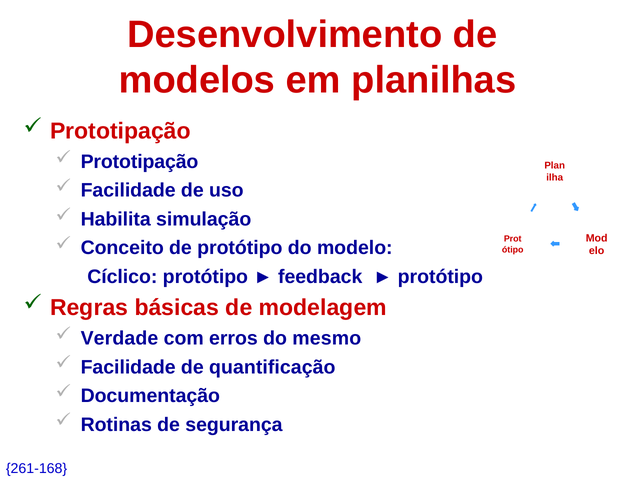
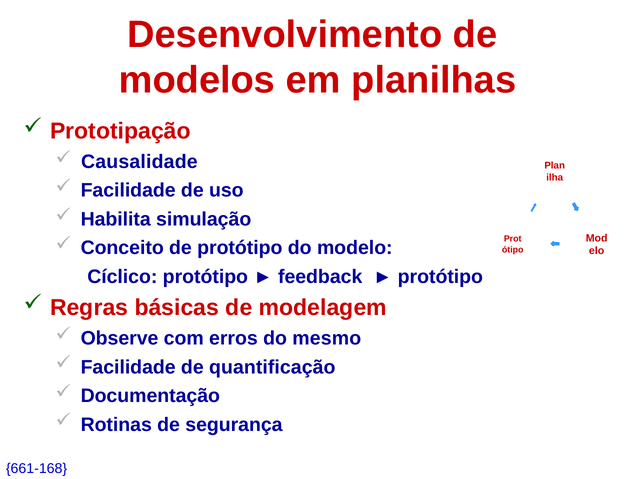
Prototipação: Prototipação -> Causalidade (139, 162)
Verdade: Verdade -> Observe (120, 338)
261-168: 261-168 -> 661-168 (37, 468)
